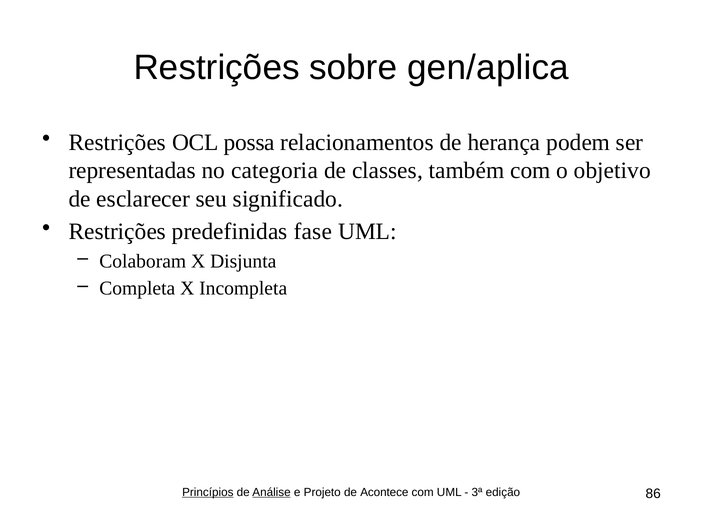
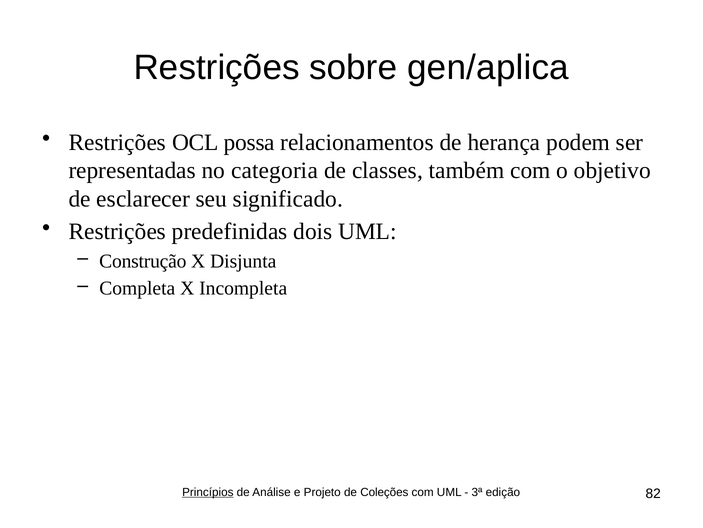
fase: fase -> dois (313, 231)
Colaboram: Colaboram -> Construção (143, 261)
Análise underline: present -> none (272, 492)
Acontece: Acontece -> Coleções (384, 492)
86: 86 -> 82 (653, 493)
